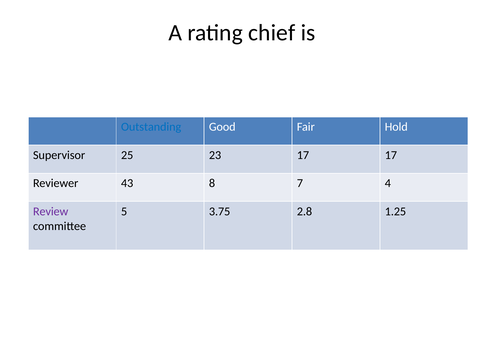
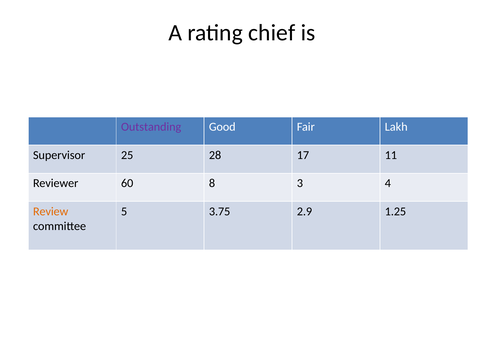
Outstanding colour: blue -> purple (151, 127)
Hold: Hold -> Lakh (396, 127)
23: 23 -> 28 (215, 155)
17 17: 17 -> 11 (391, 155)
43: 43 -> 60 (127, 183)
7: 7 -> 3 (300, 183)
Review colour: purple -> orange (51, 211)
2.8: 2.8 -> 2.9 (304, 211)
